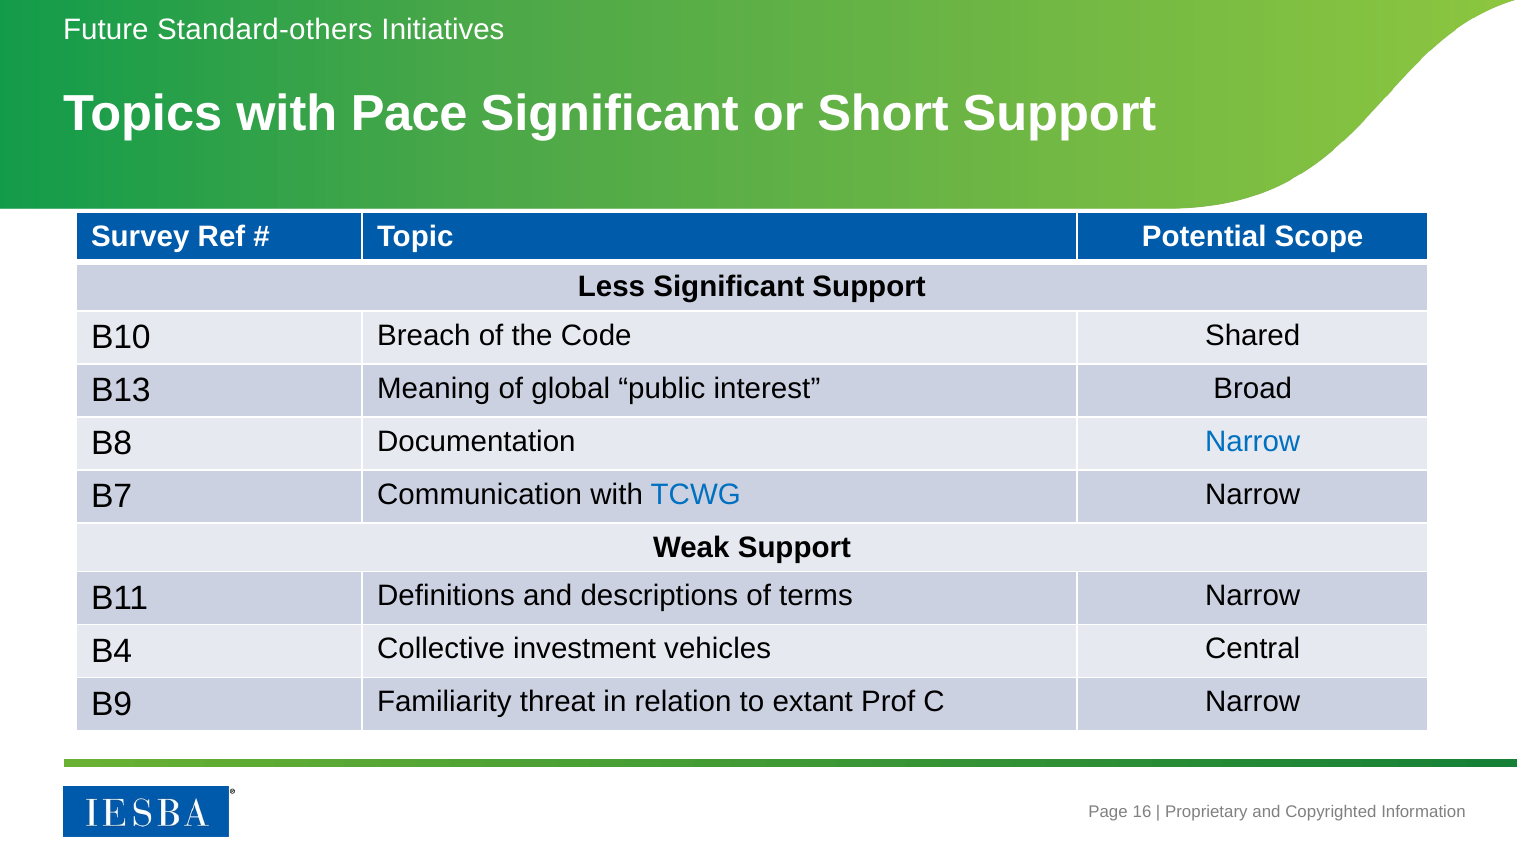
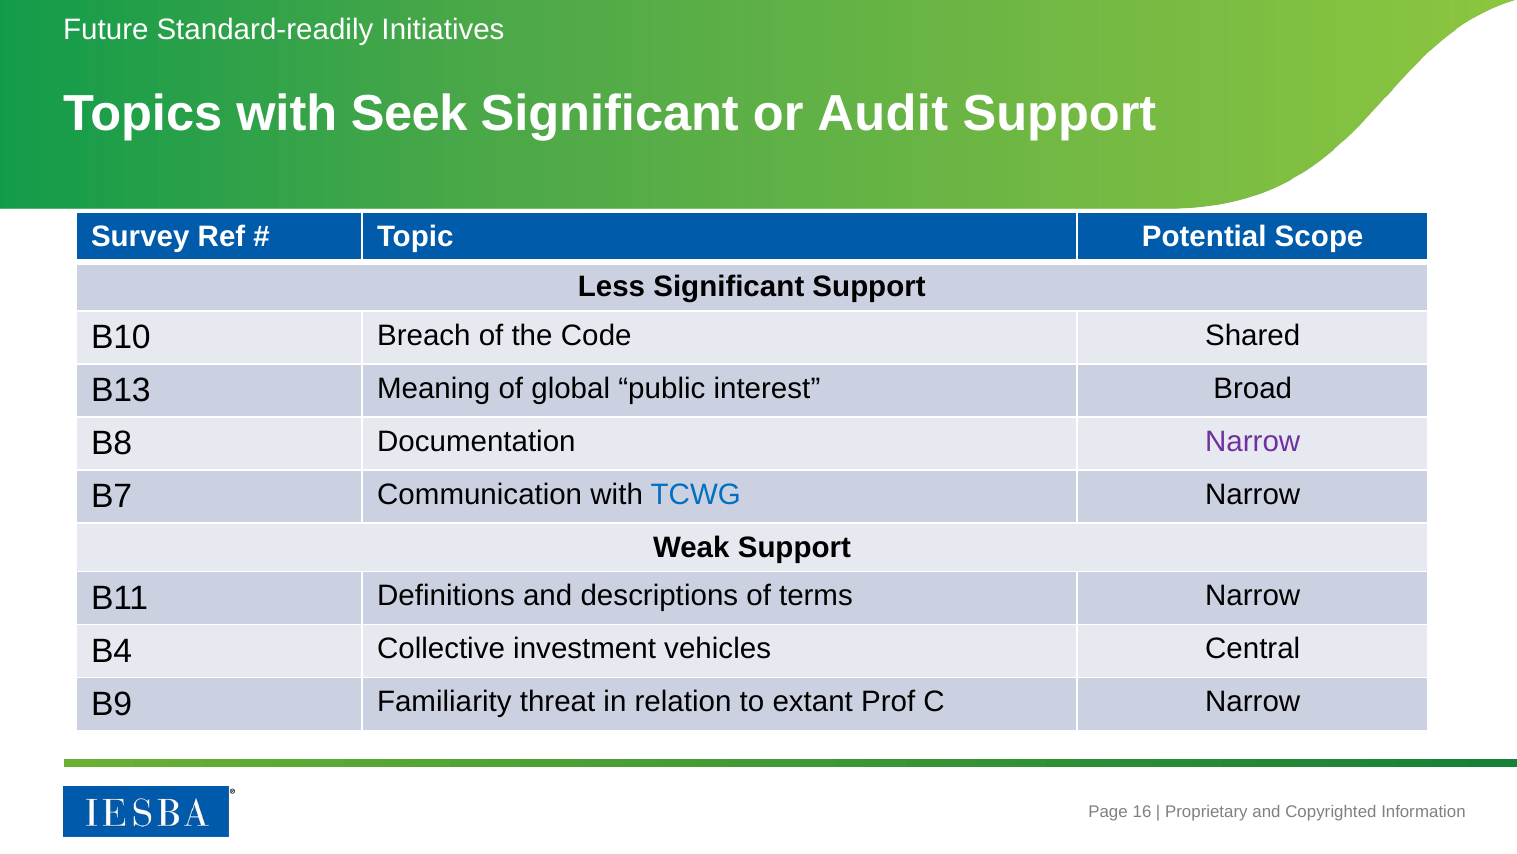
Standard-others: Standard-others -> Standard-readily (265, 29)
Pace: Pace -> Seek (409, 113)
Short: Short -> Audit (883, 113)
Narrow colour: blue -> purple (1253, 441)
